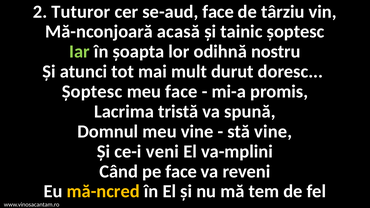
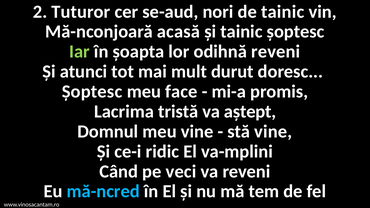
se-aud face: face -> nori (218, 12)
de târziu: târziu -> tainic (283, 12)
odihnă nostru: nostru -> reveni (276, 52)
spună: spună -> aștept (250, 112)
veni: veni -> ridic (162, 152)
pe face: face -> veci (181, 172)
mă-ncred colour: yellow -> light blue (103, 191)
